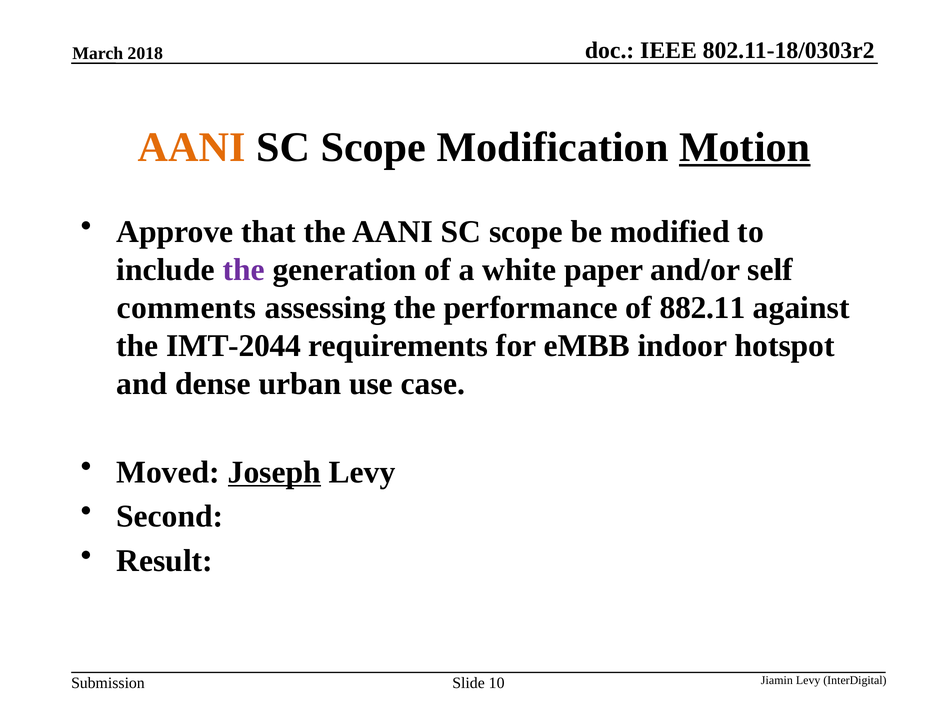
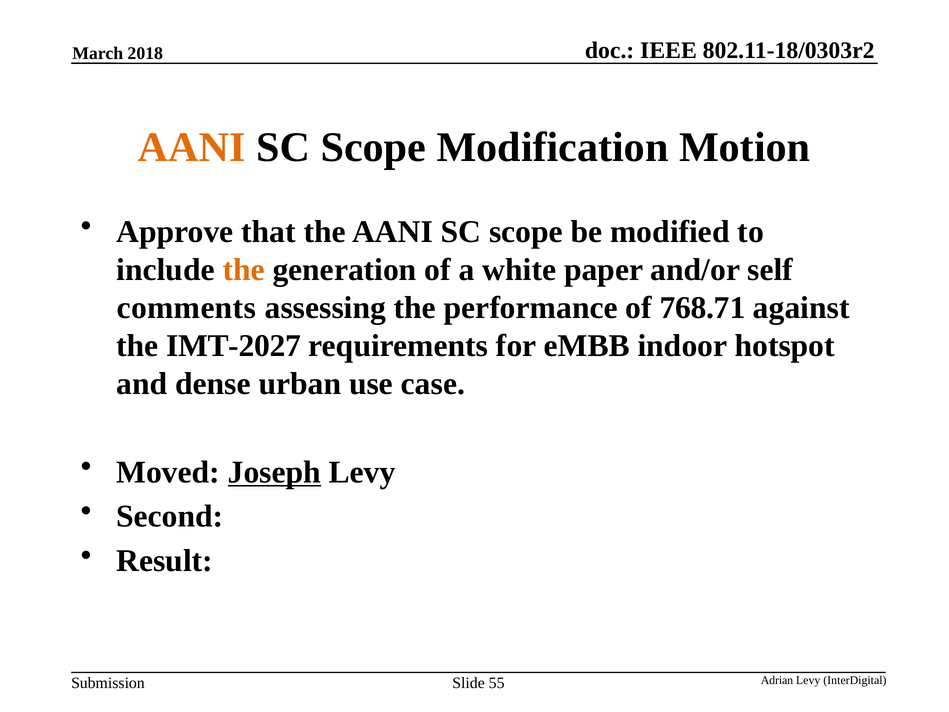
Motion underline: present -> none (745, 147)
the colour: purple -> orange (244, 270)
882.11: 882.11 -> 768.71 (703, 308)
IMT-2044: IMT-2044 -> IMT-2027 (234, 345)
Jiamin: Jiamin -> Adrian (777, 680)
10: 10 -> 55 (497, 683)
